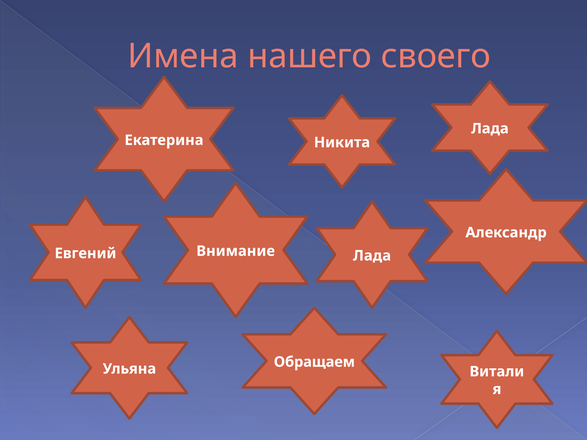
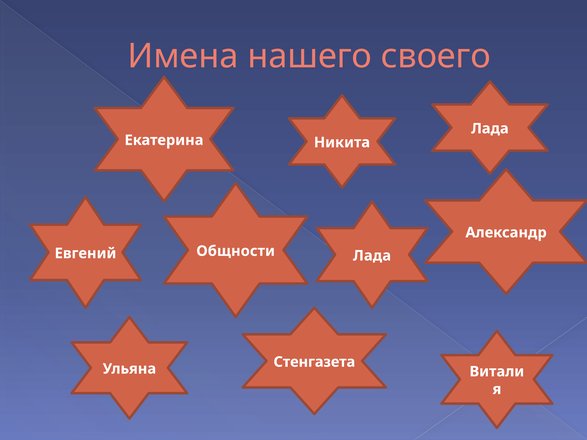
Внимание: Внимание -> Общности (236, 251)
Обращаем: Обращаем -> Стенгазета (314, 362)
